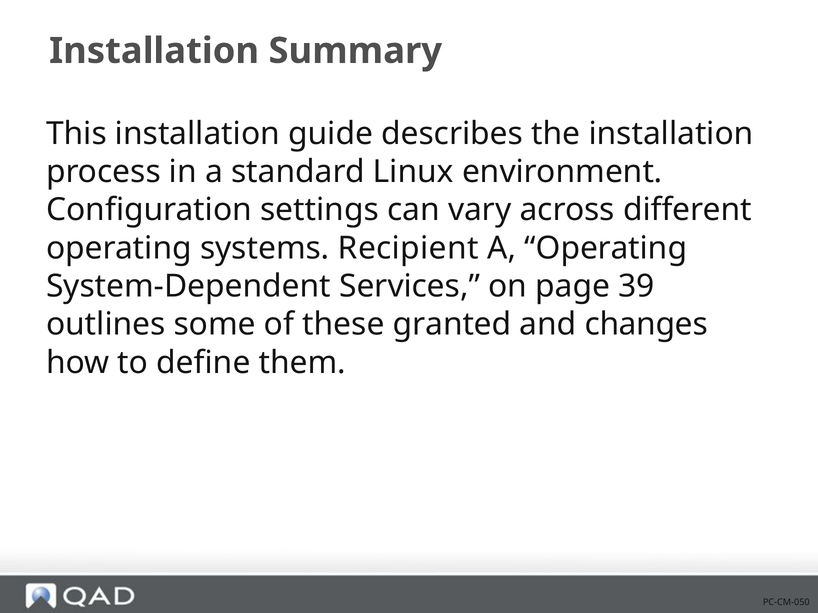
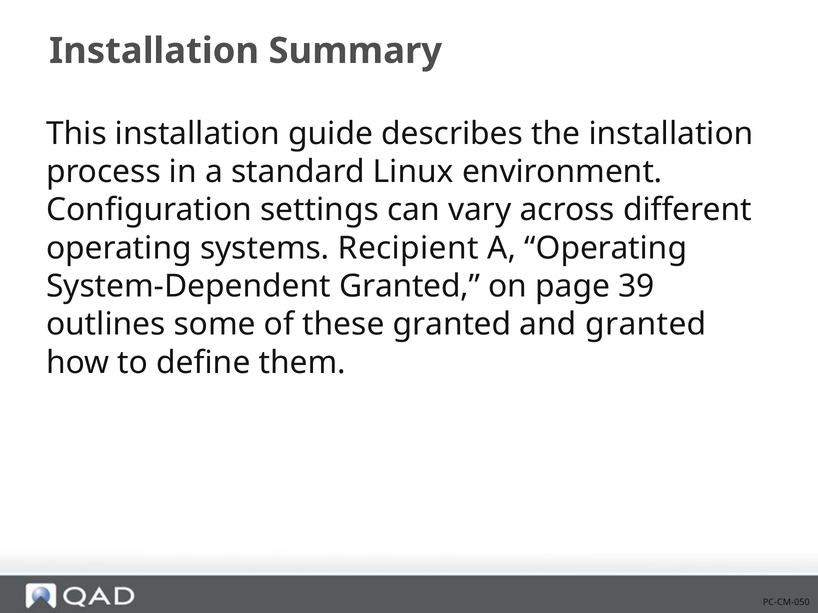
System-Dependent Services: Services -> Granted (410, 287)
and changes: changes -> granted (646, 325)
